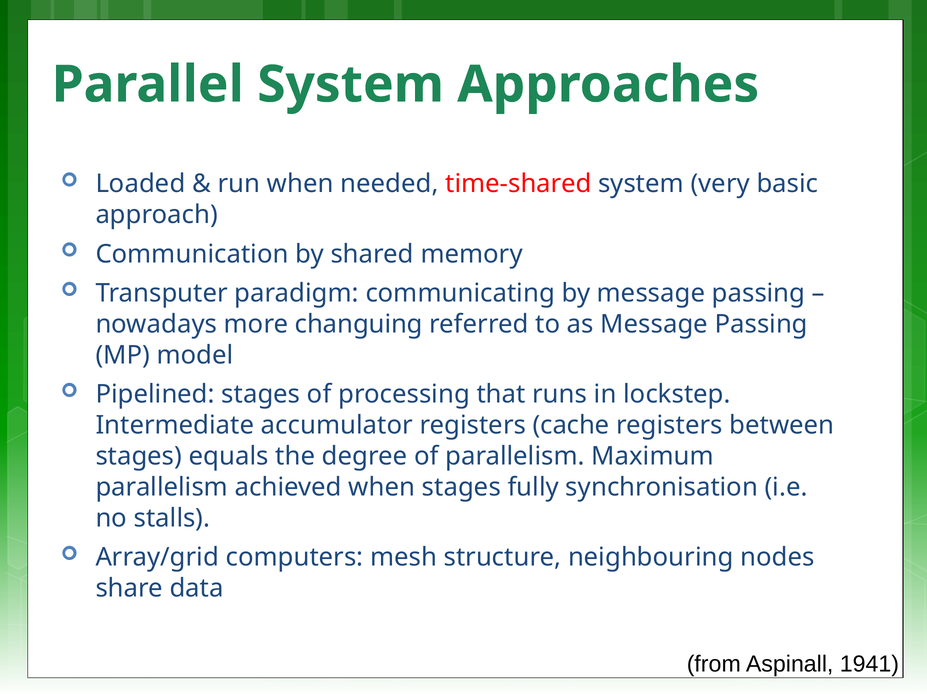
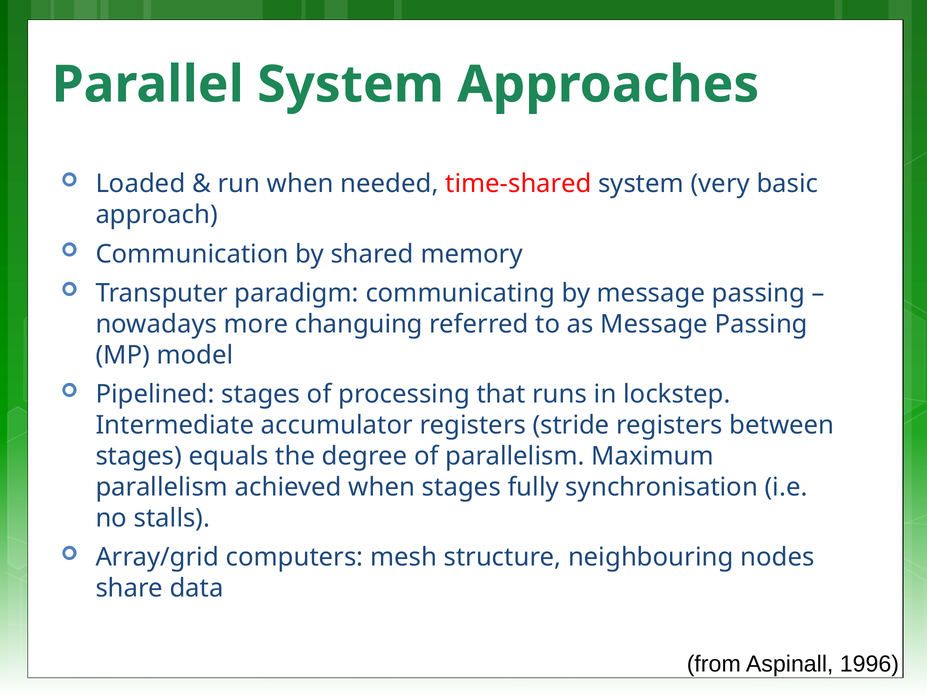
cache: cache -> stride (571, 425)
1941: 1941 -> 1996 (869, 664)
